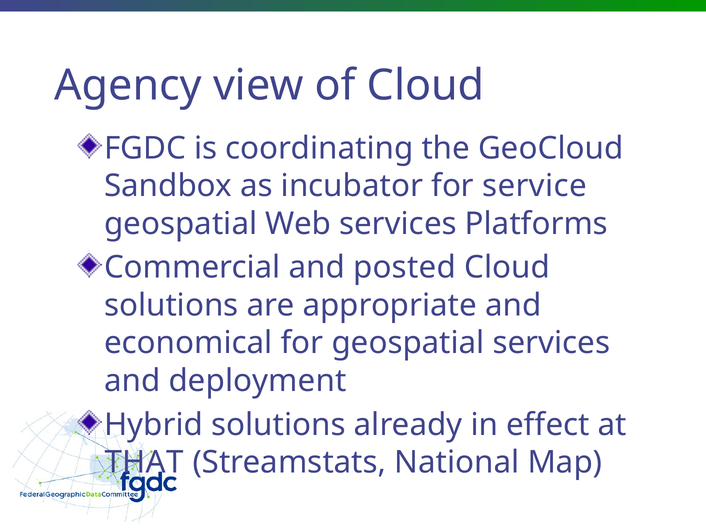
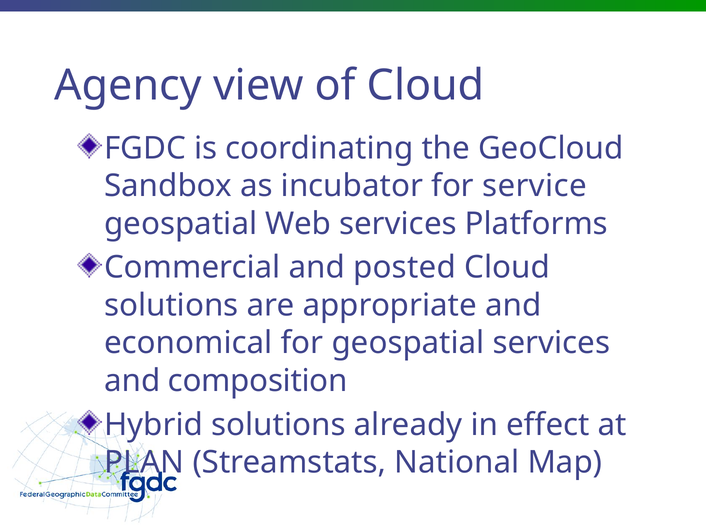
deployment: deployment -> composition (258, 380)
THAT: THAT -> PLAN (144, 462)
